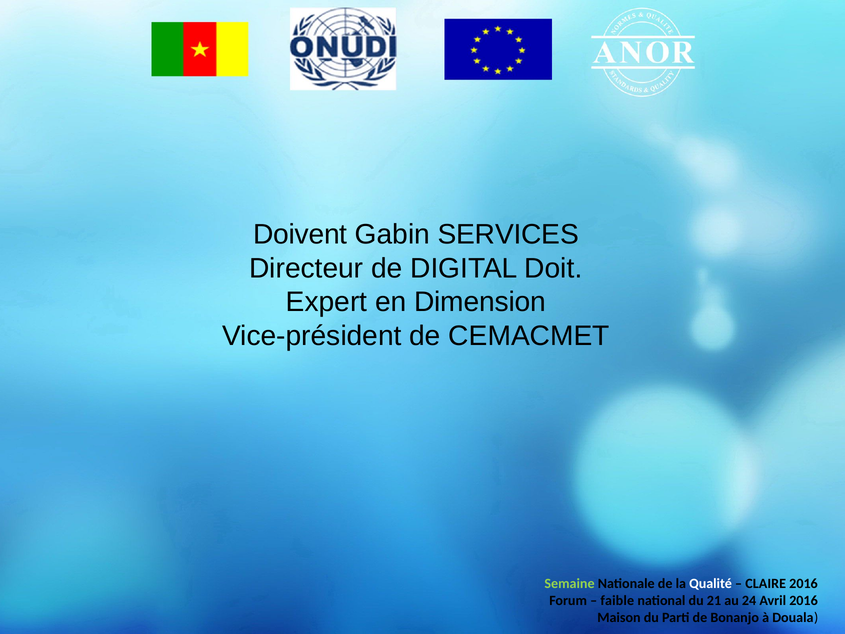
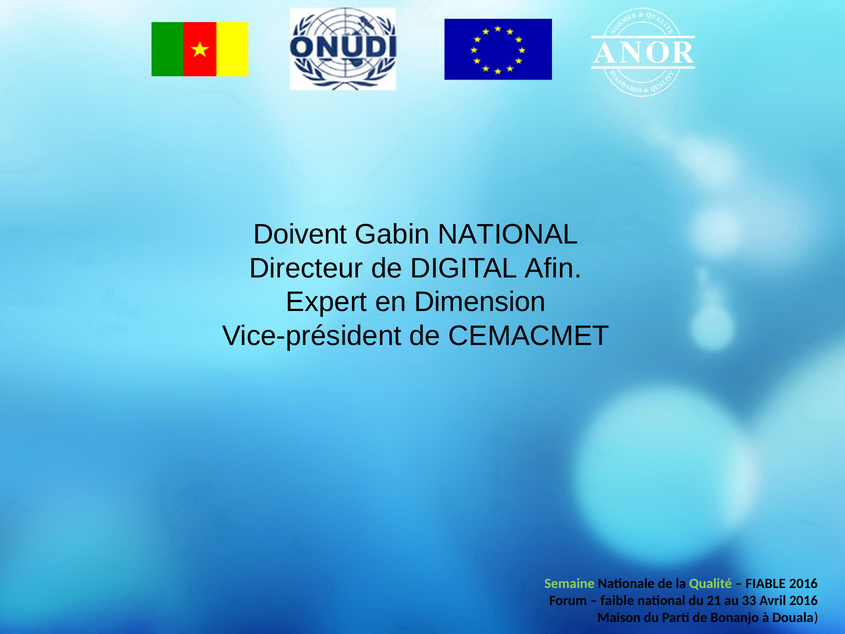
Gabin SERVICES: SERVICES -> NATIONAL (508, 234)
Doit: Doit -> Afin (553, 268)
Qualité colour: white -> light green (711, 583)
CLAIRE: CLAIRE -> FIABLE (766, 583)
24: 24 -> 33 (749, 600)
